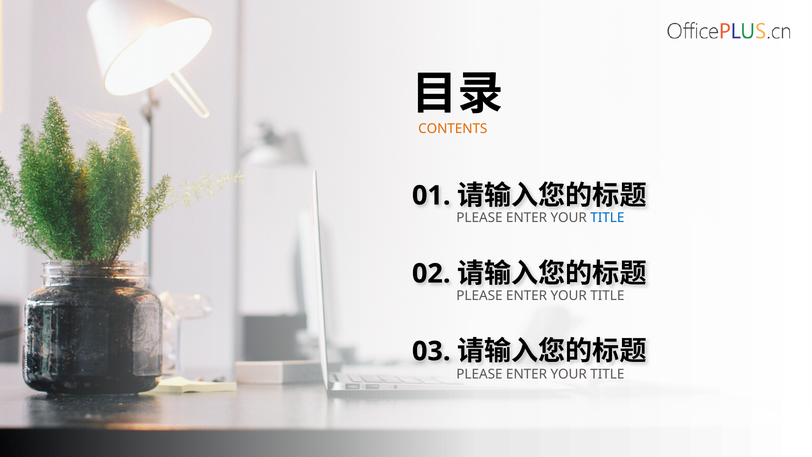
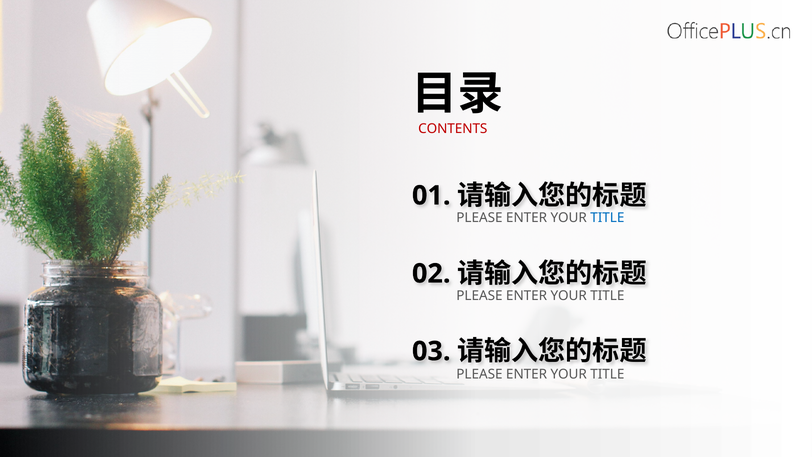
CONTENTS colour: orange -> red (453, 129)
